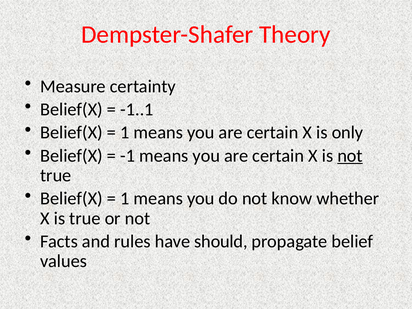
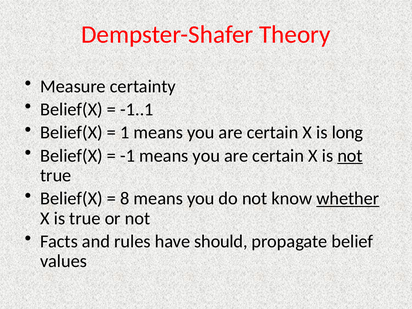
only: only -> long (348, 133)
1: 1 -> 8 (125, 199)
whether underline: none -> present (348, 199)
